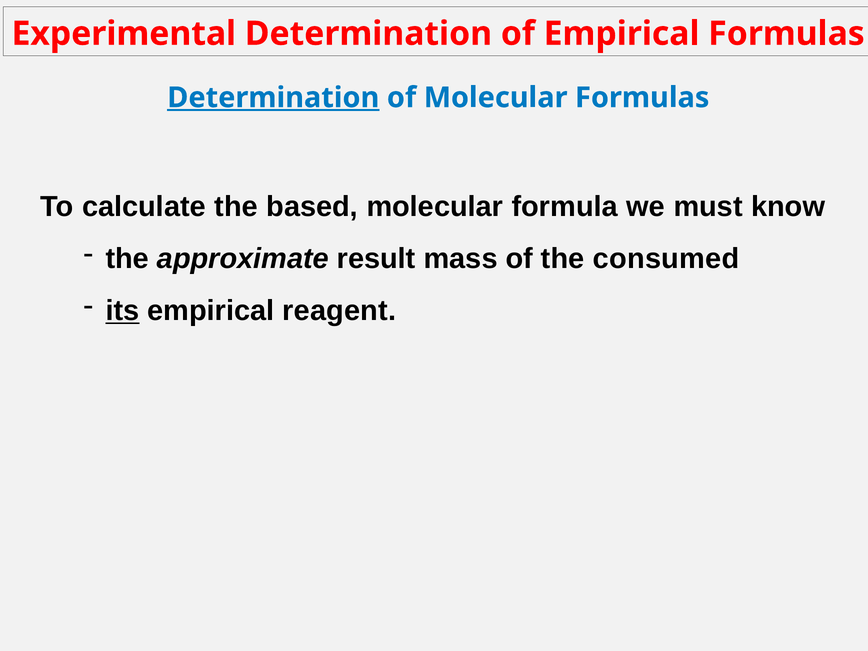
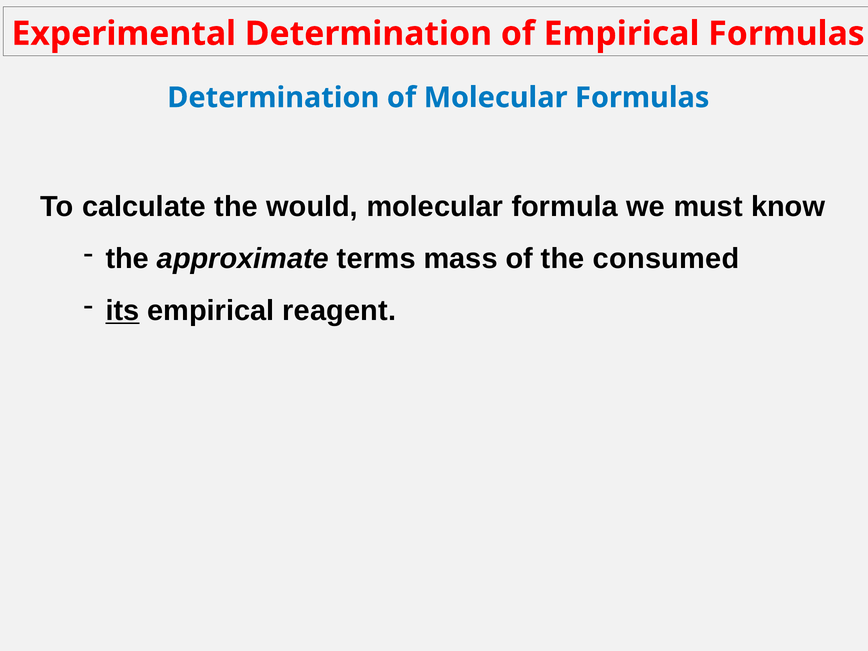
Determination underline: present -> none (273, 98)
based: based -> would (312, 207)
result: result -> terms (376, 259)
